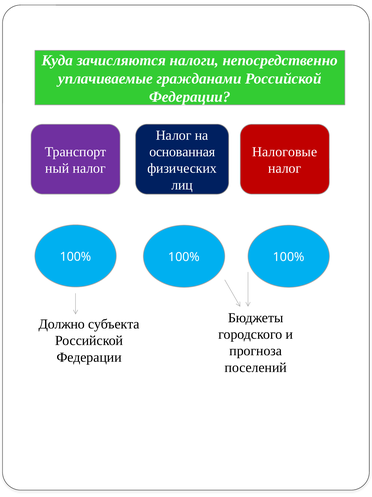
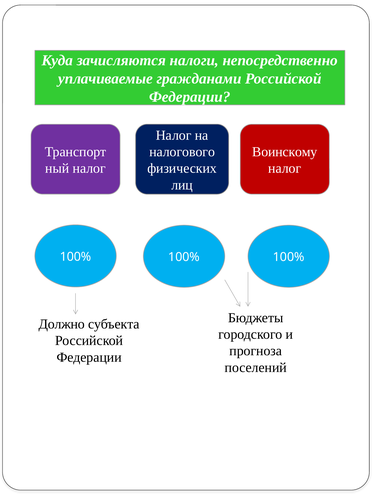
основанная: основанная -> налогового (182, 152)
Налоговые: Налоговые -> Воинскому (285, 152)
